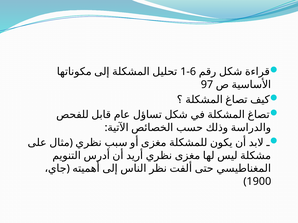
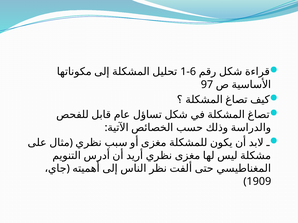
1900: 1900 -> 1909 (259, 182)
